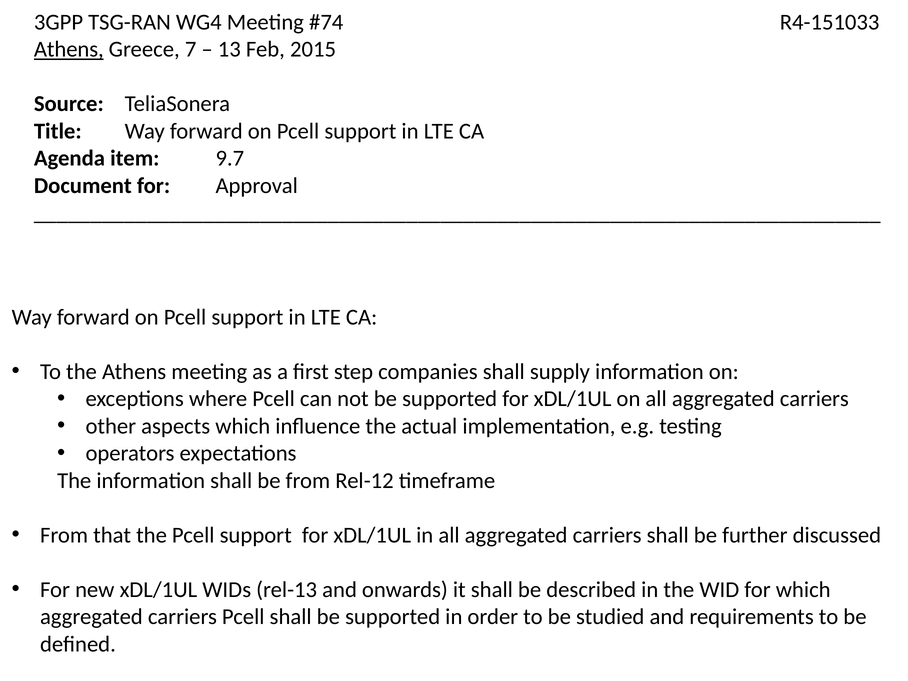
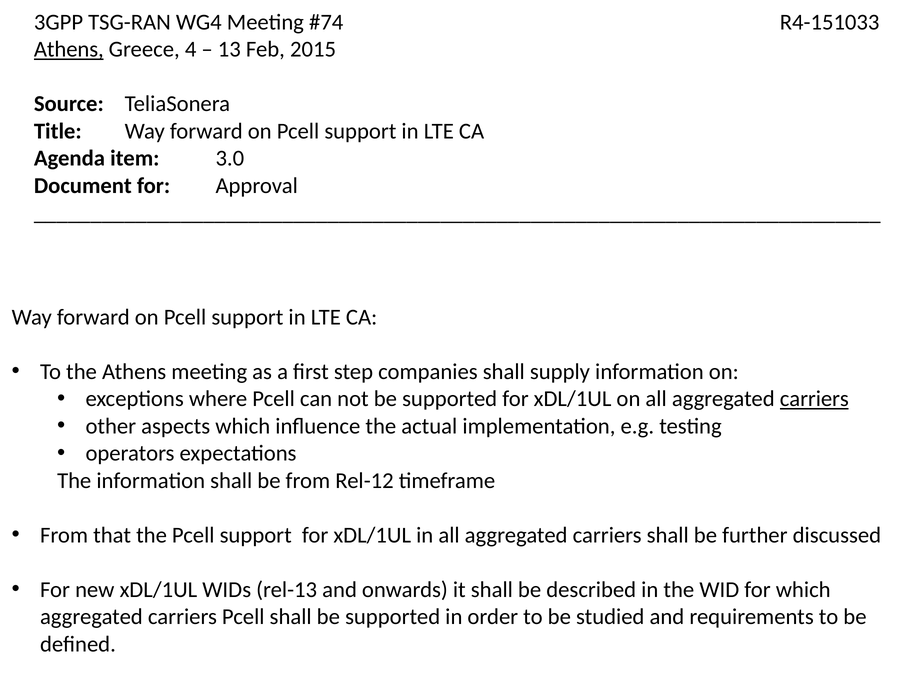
7: 7 -> 4 (191, 49)
9.7: 9.7 -> 3.0 (230, 158)
carriers underline: none -> present (814, 399)
